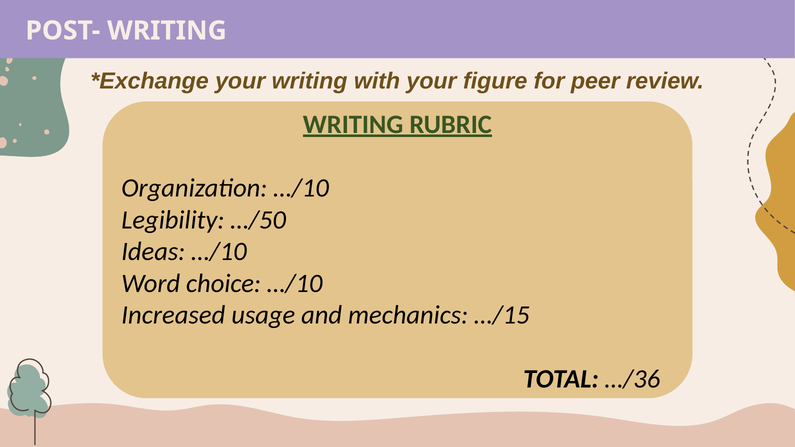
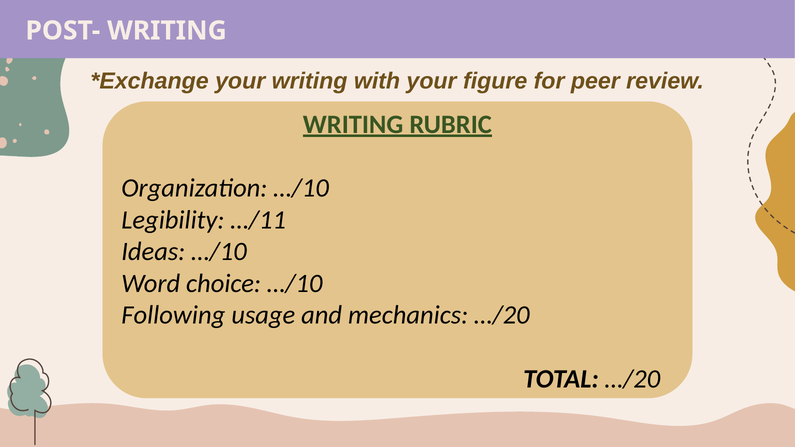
…/50: …/50 -> …/11 (258, 220)
Increased: Increased -> Following (173, 315)
mechanics …/15: …/15 -> …/20 (502, 315)
TOTAL …/36: …/36 -> …/20 (632, 379)
